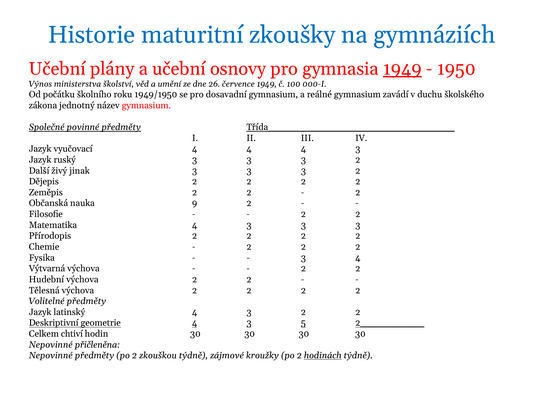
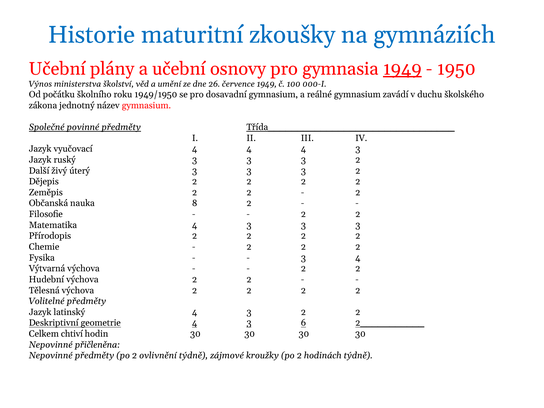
jinak: jinak -> úterý (80, 171)
9: 9 -> 8 (195, 203)
5: 5 -> 6 (303, 323)
zkouškou: zkouškou -> ovlivnění (158, 356)
hodinách underline: present -> none (323, 356)
